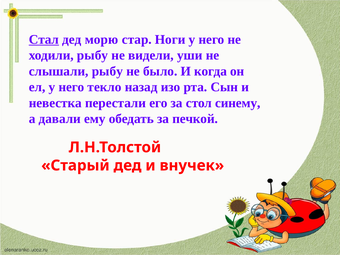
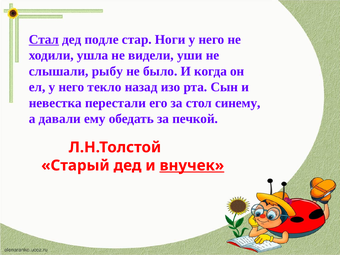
морю: морю -> подле (102, 39)
ходили рыбу: рыбу -> ушла (93, 55)
внучек underline: none -> present (192, 165)
